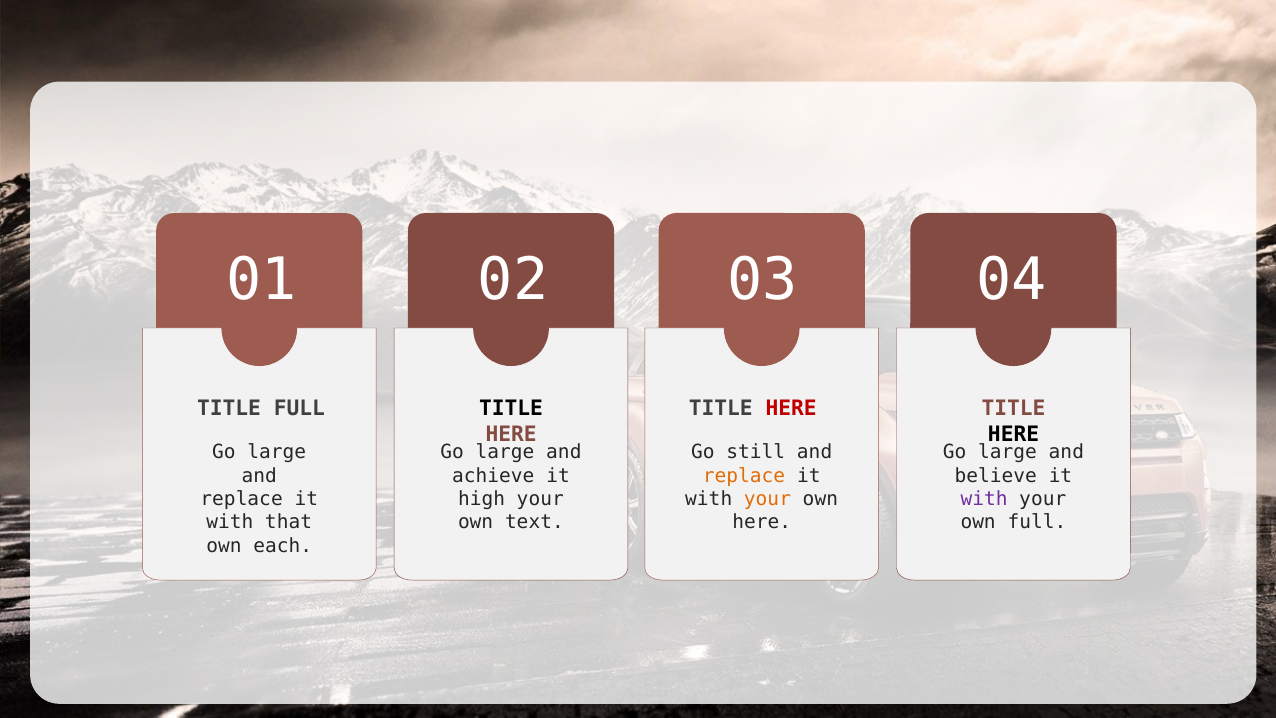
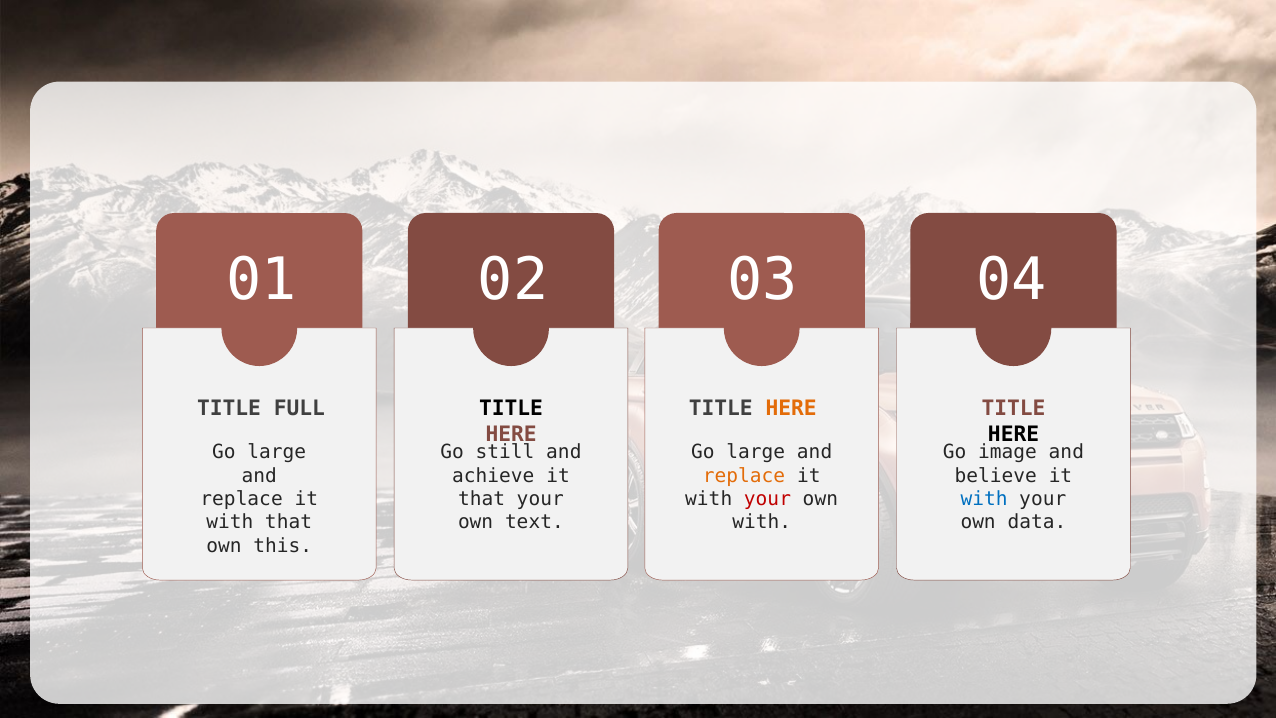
HERE colour: red -> orange (791, 408)
large: large -> still (505, 452)
still: still -> large (756, 452)
large: large -> image (1007, 452)
high: high -> that (482, 499)
your colour: orange -> red (767, 499)
with colour: purple -> blue (984, 499)
here: here -> with (762, 522)
own full: full -> data (1037, 522)
each: each -> this (283, 546)
